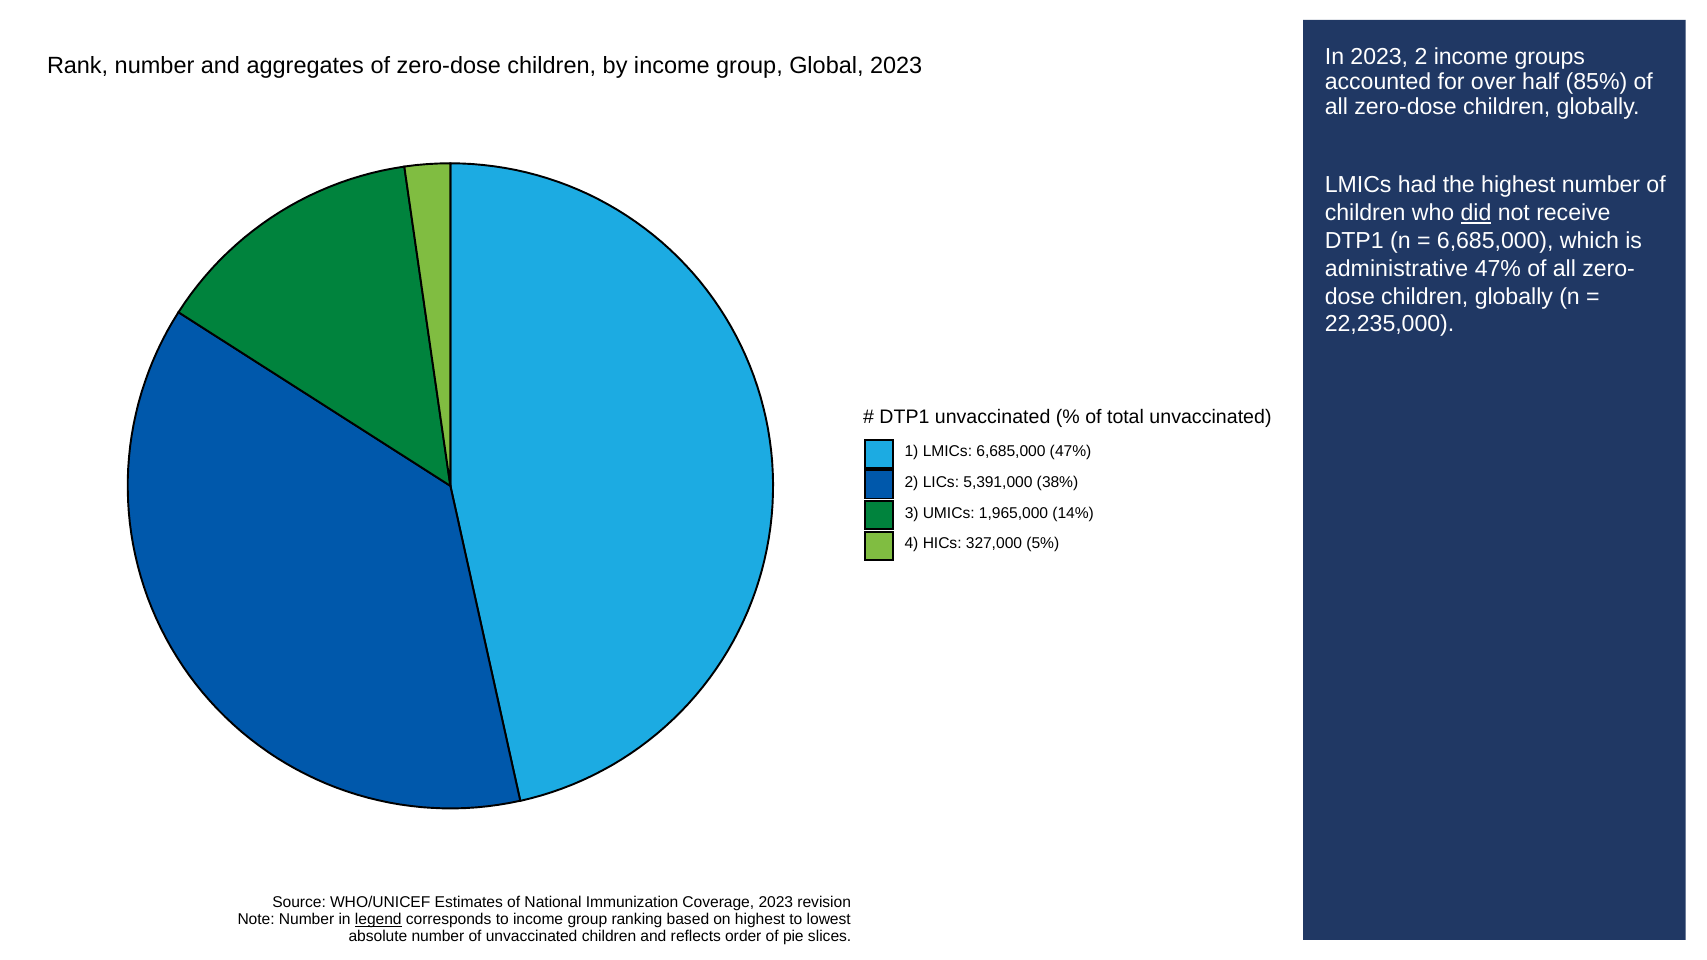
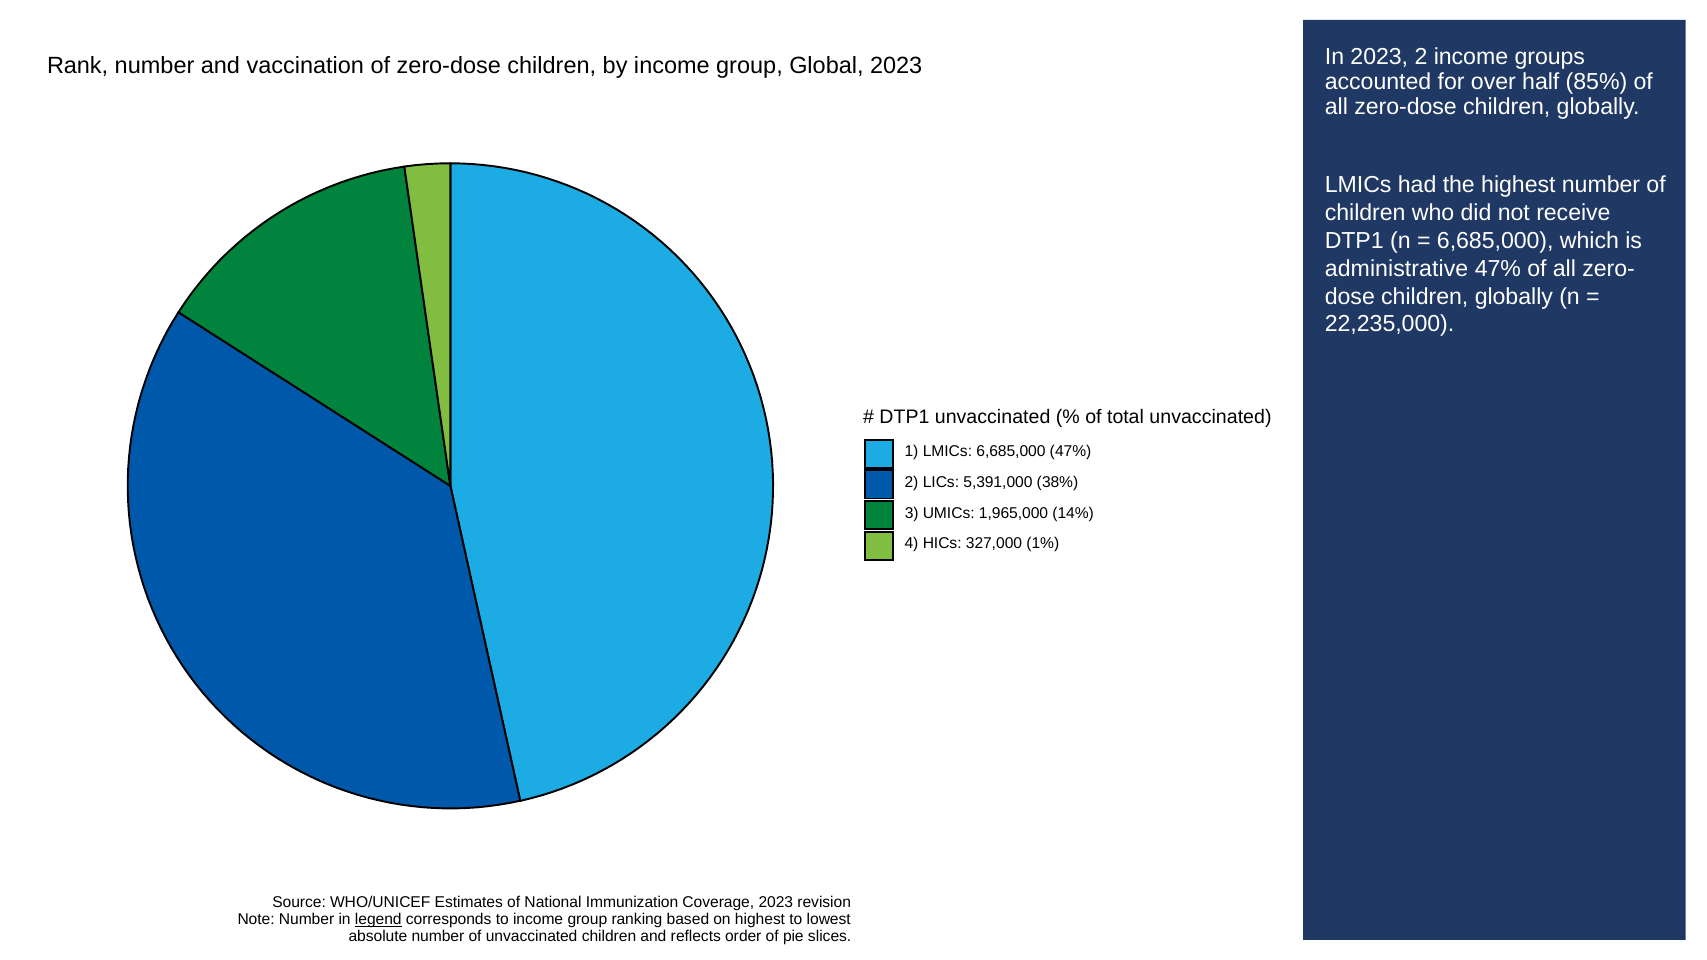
aggregates: aggregates -> vaccination (305, 66)
did underline: present -> none (1476, 213)
5%: 5% -> 1% (1043, 544)
